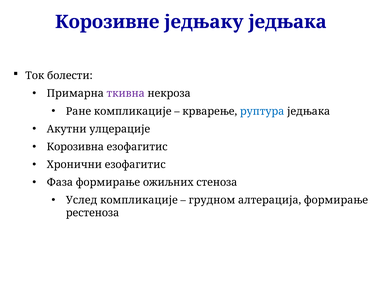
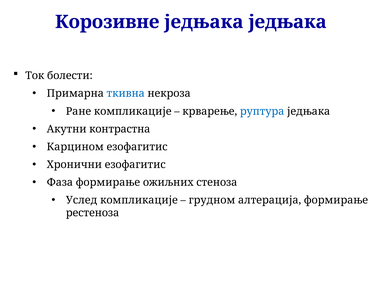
Корозивне једњаку: једњаку -> једњака (204, 22)
ткивна colour: purple -> blue (126, 94)
улцерације: улцерације -> контрастна (120, 129)
Корозивна: Корозивна -> Карцином (75, 147)
